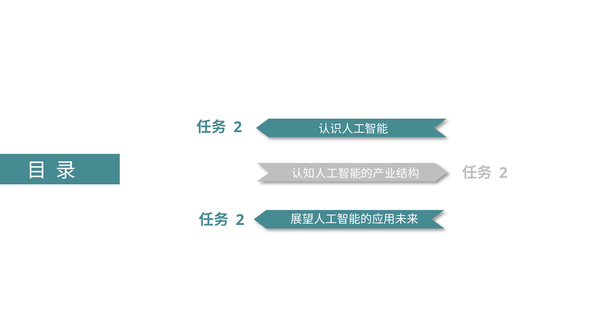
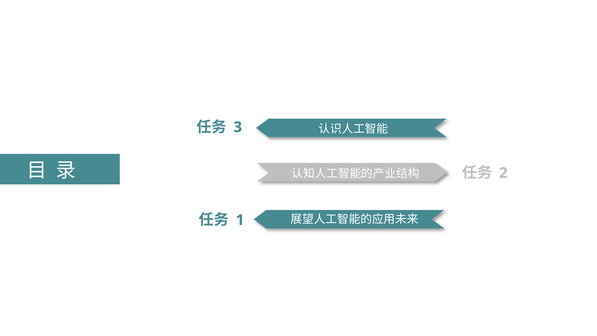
2: 2 -> 3 (238, 127)
2: 2 -> 1 (240, 220)
